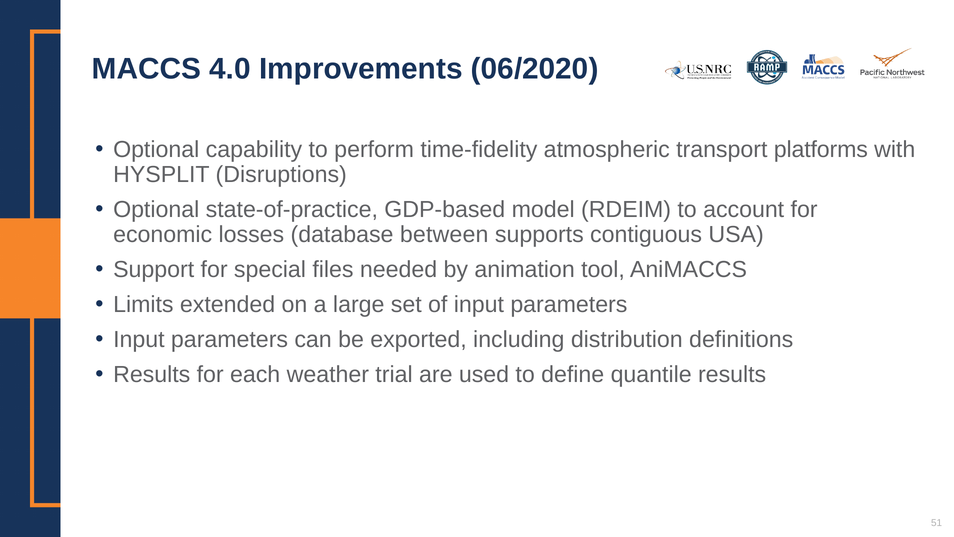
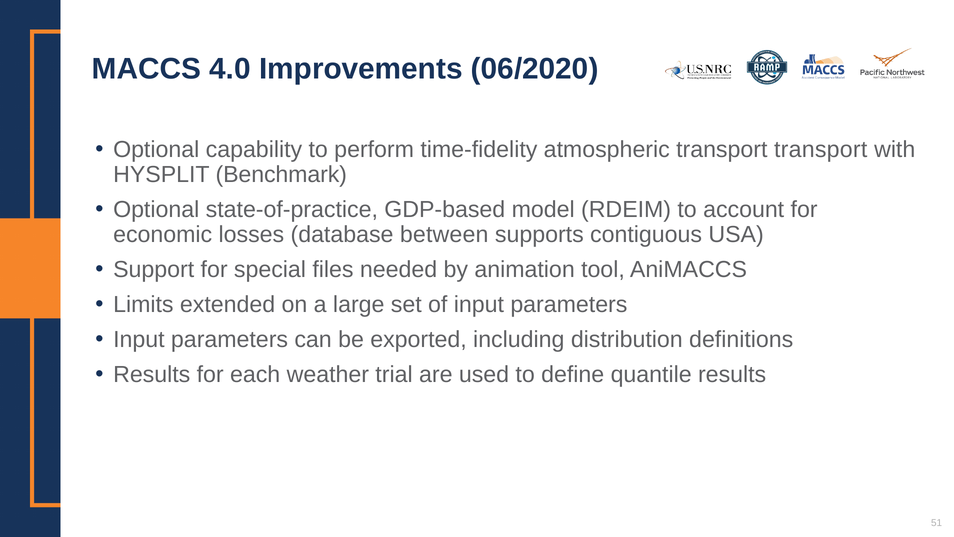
transport platforms: platforms -> transport (821, 149)
Disruptions: Disruptions -> Benchmark (281, 175)
